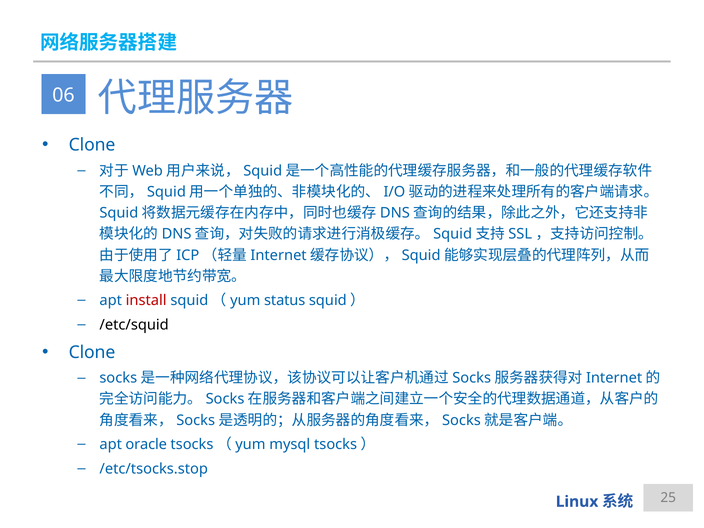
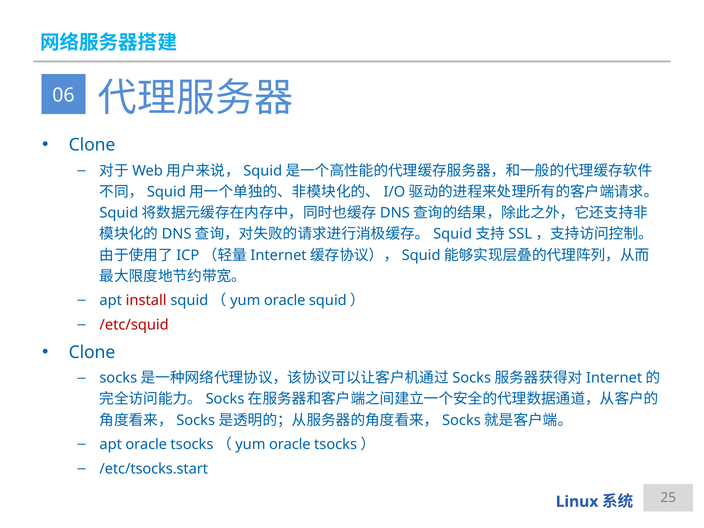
status: status -> oracle (285, 301)
/etc/squid colour: black -> red (134, 325)
tsocks（yum mysql: mysql -> oracle (290, 445)
/etc/tsocks.stop: /etc/tsocks.stop -> /etc/tsocks.start (154, 469)
